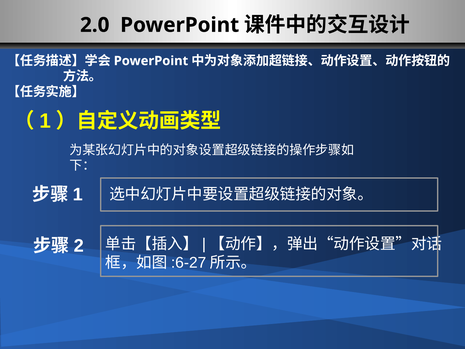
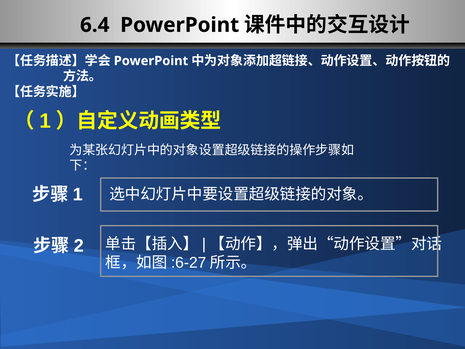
2.0: 2.0 -> 6.4 (95, 25)
